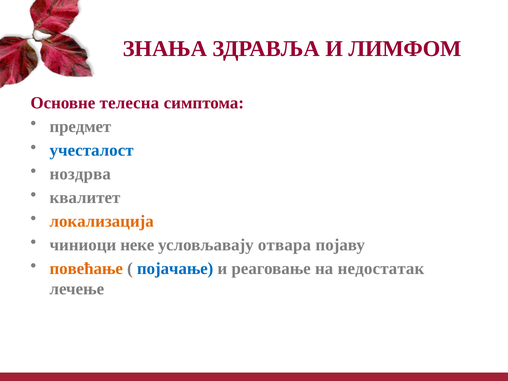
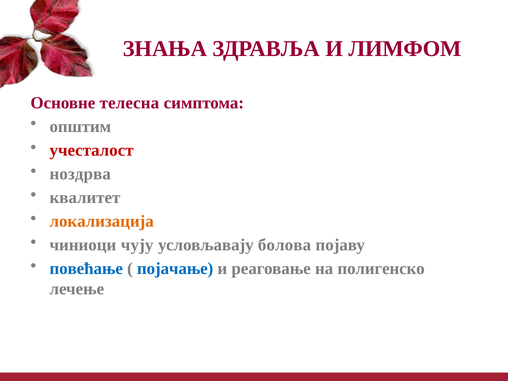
предмет: предмет -> општим (80, 126)
учесталост colour: blue -> red (92, 150)
неке: неке -> чују (137, 245)
отвара: отвара -> болова (284, 245)
повећање colour: orange -> blue (86, 269)
недостатак: недостатак -> полигенско (381, 269)
